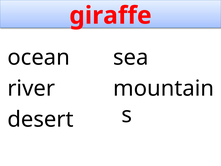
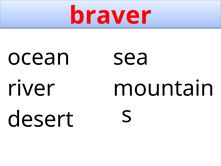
giraffe: giraffe -> braver (110, 16)
